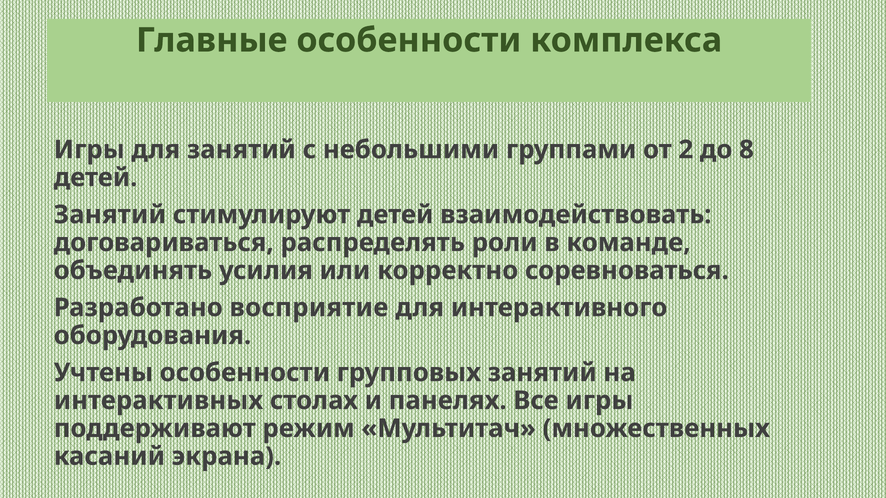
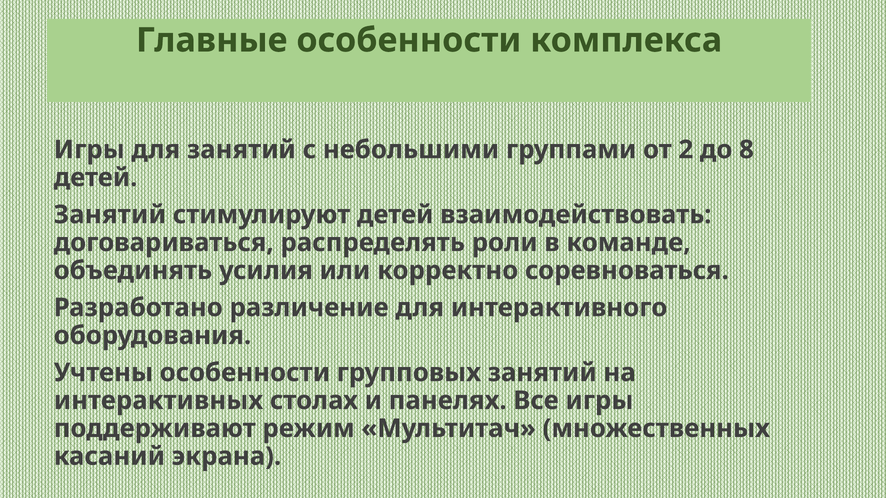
восприятие: восприятие -> различение (309, 308)
